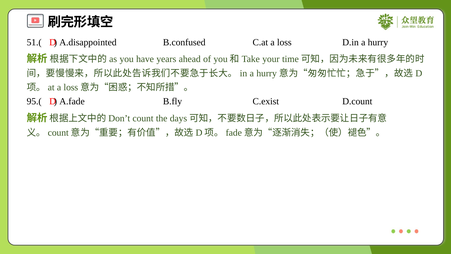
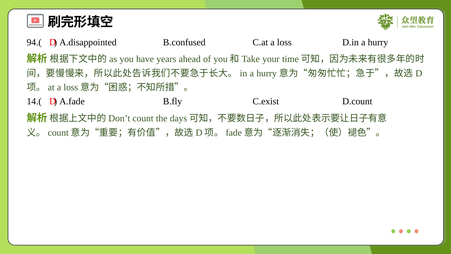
51.(: 51.( -> 94.( (34, 42)
95.(: 95.( -> 14.( (34, 101)
